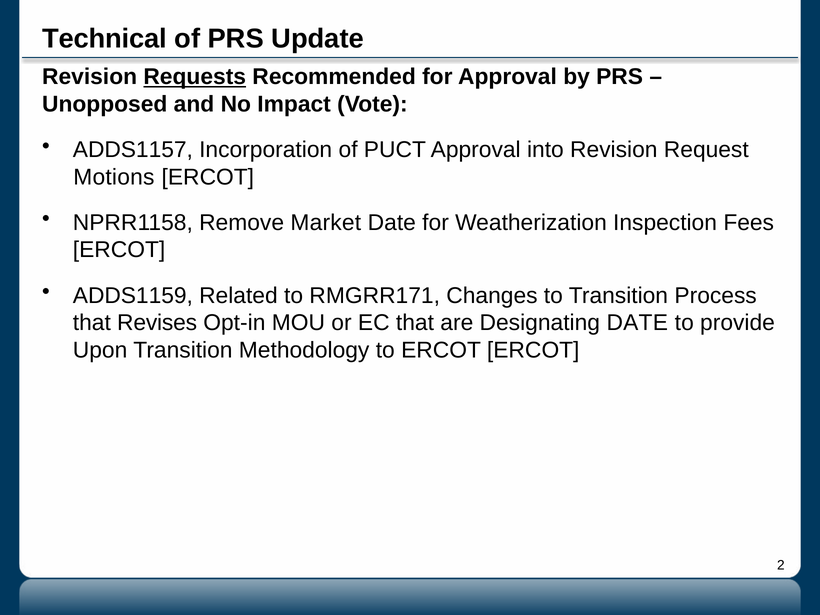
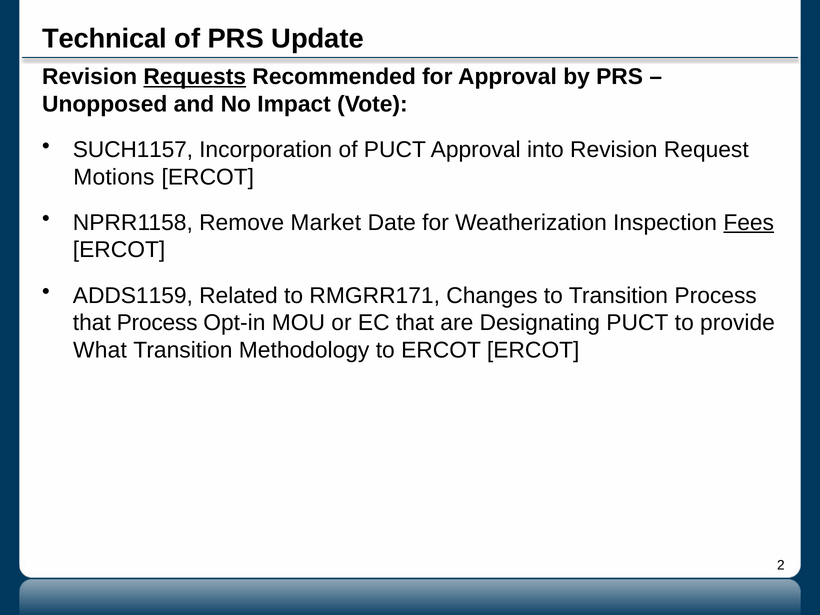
ADDS1157: ADDS1157 -> SUCH1157 (133, 150)
Fees underline: none -> present (749, 223)
that Revises: Revises -> Process (157, 323)
Designating DATE: DATE -> PUCT (637, 323)
Upon: Upon -> What (100, 350)
